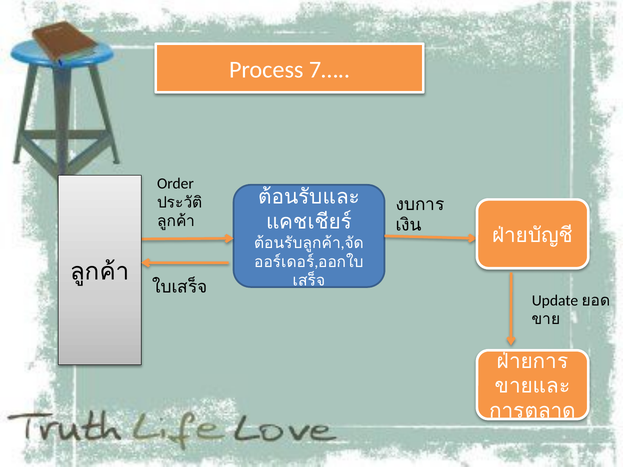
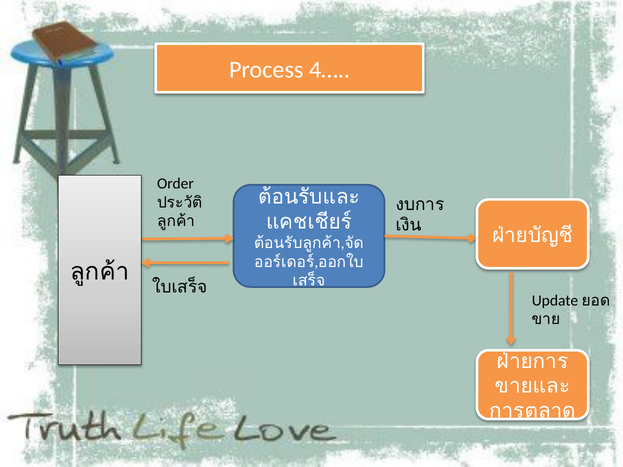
7…: 7… -> 4… (329, 70)
